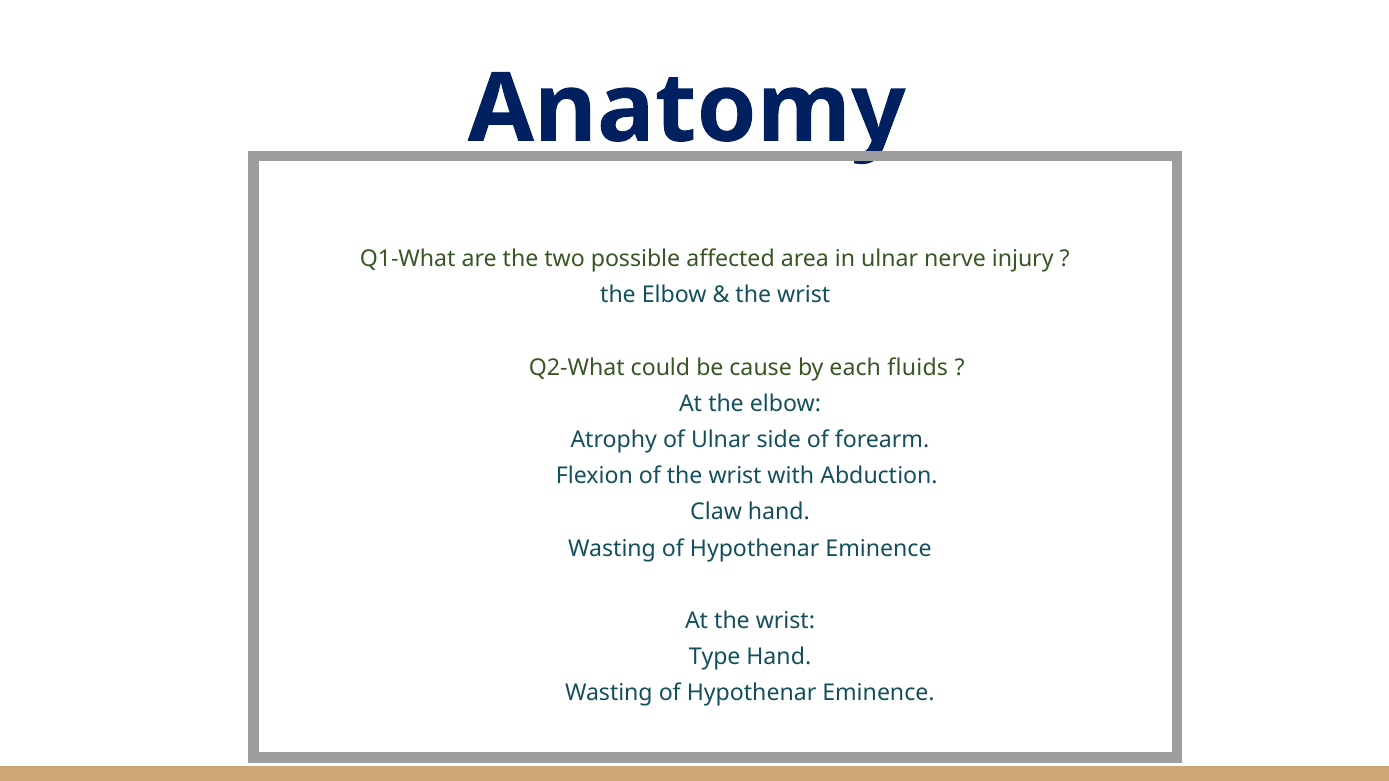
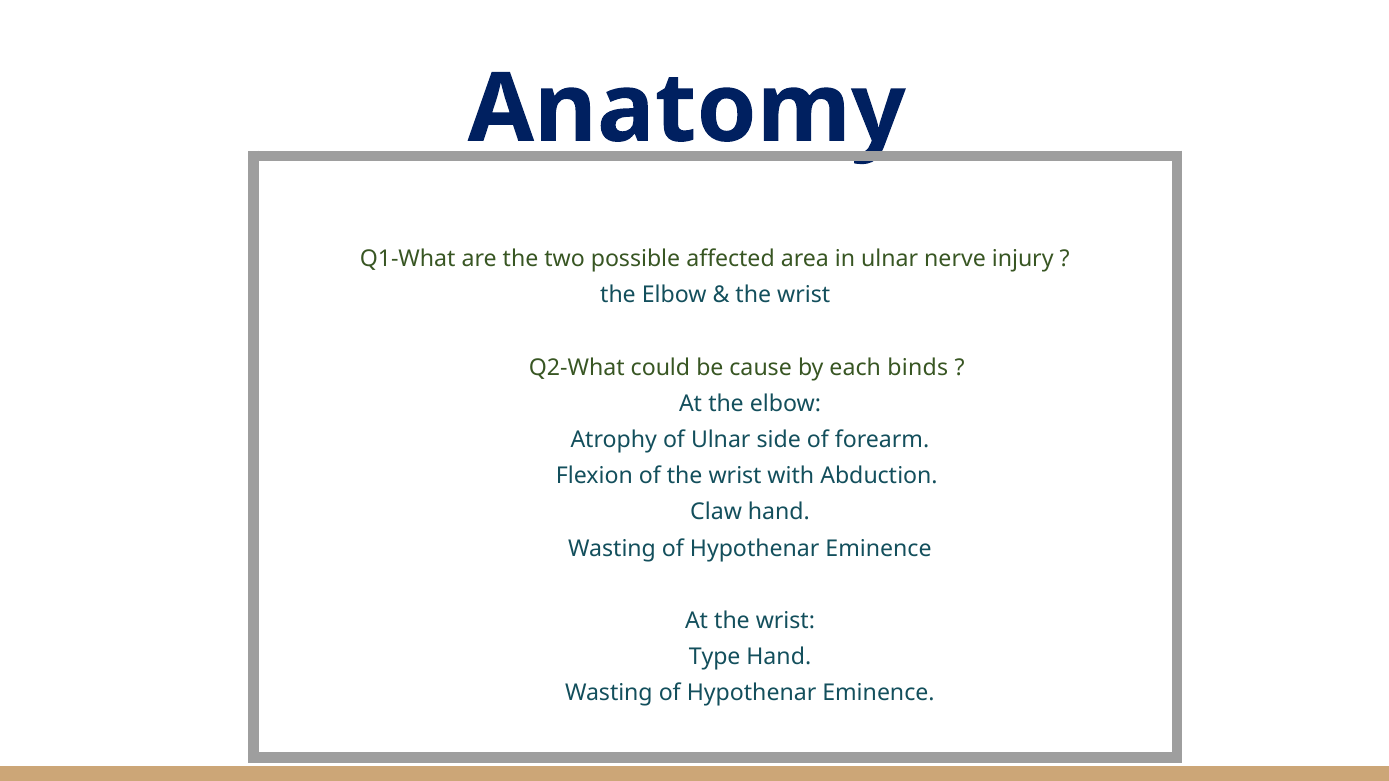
fluids: fluids -> binds (918, 368)
